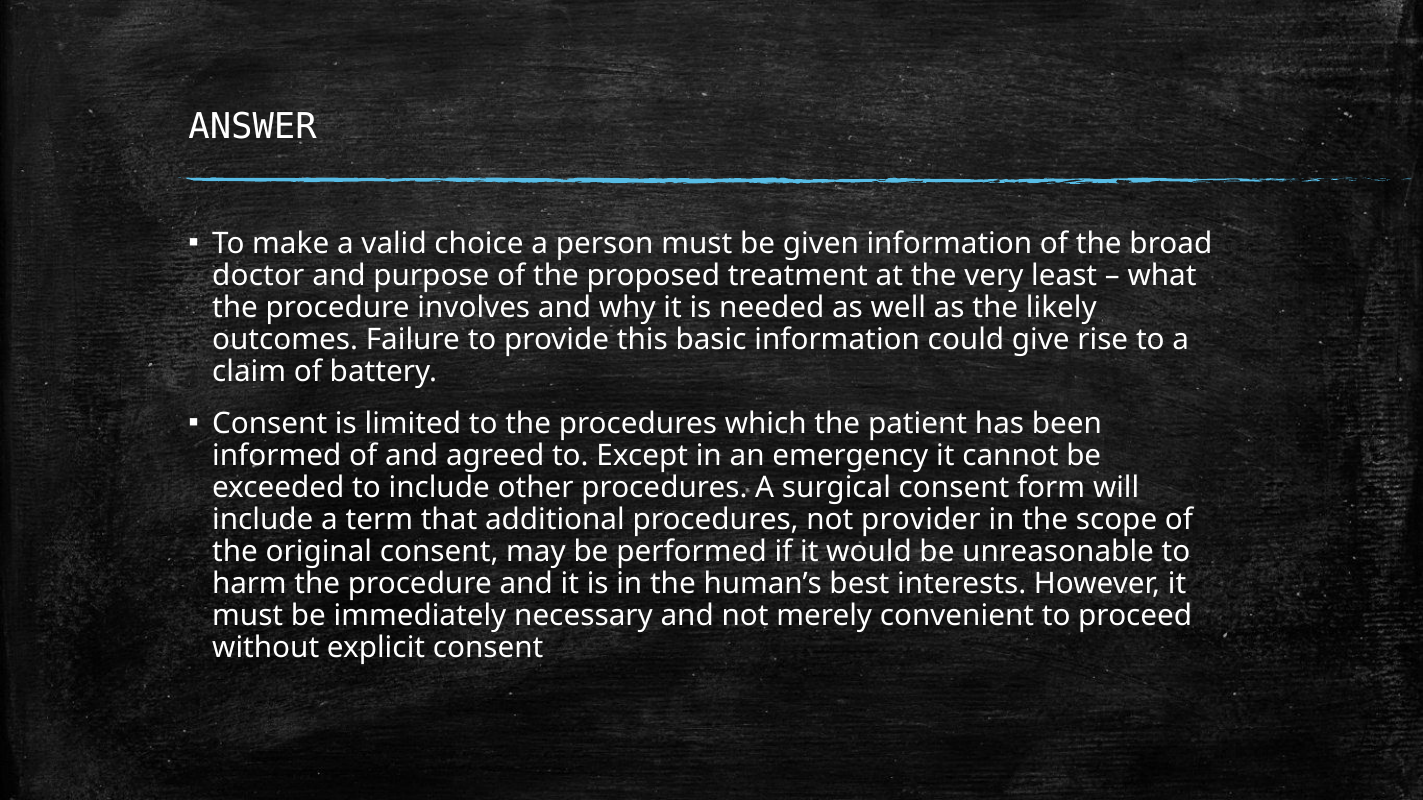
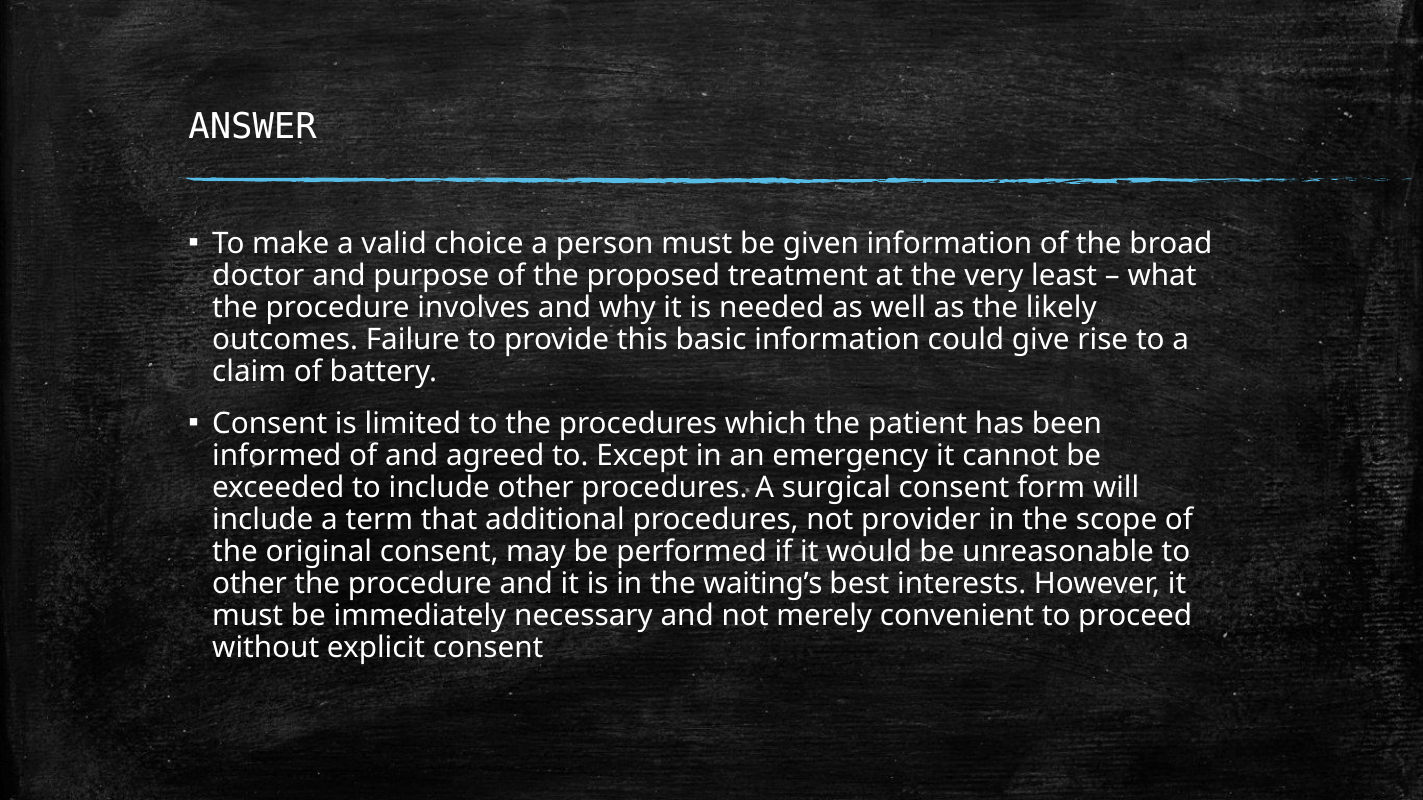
harm: harm -> other (250, 584)
human’s: human’s -> waiting’s (763, 584)
